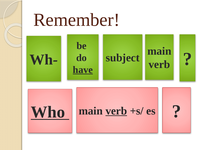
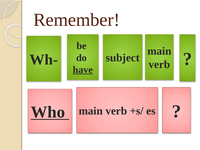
verb underline: present -> none (116, 111)
